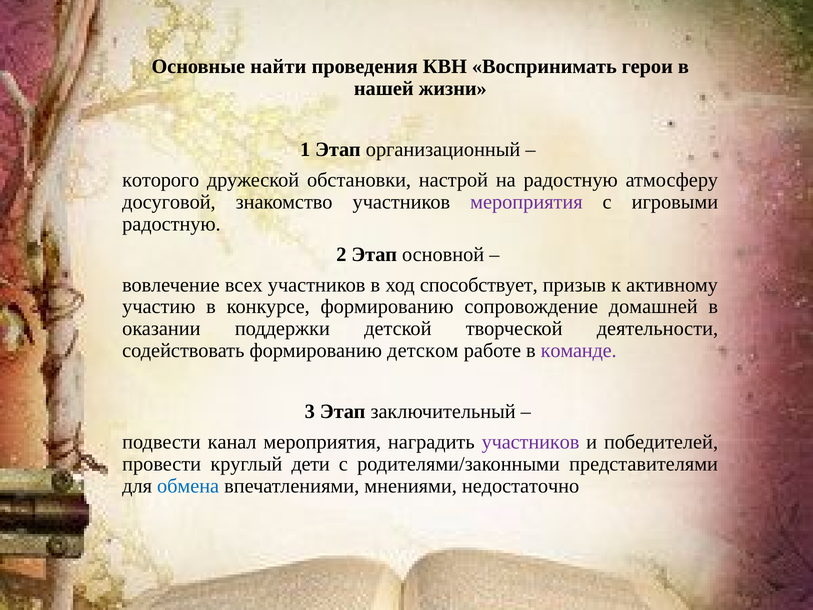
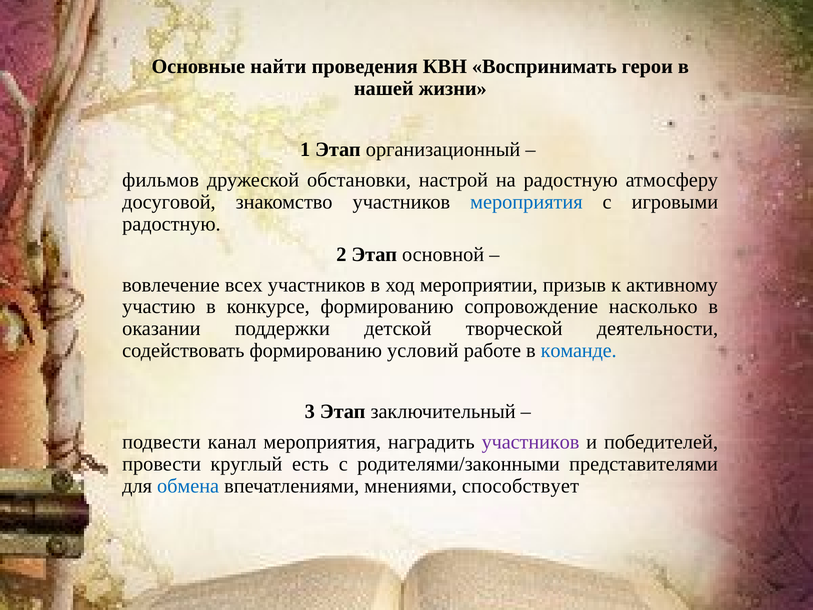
которого: которого -> фильмов (161, 180)
мероприятия colour: purple -> blue (526, 202)
способствует: способствует -> мероприятии (479, 285)
домашней: домашней -> насколько (653, 307)
детском: детском -> условий (423, 351)
команде colour: purple -> blue (579, 351)
дети: дети -> есть (310, 464)
недостаточно: недостаточно -> способствует (520, 486)
